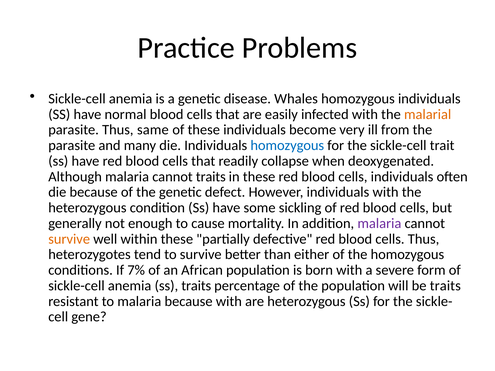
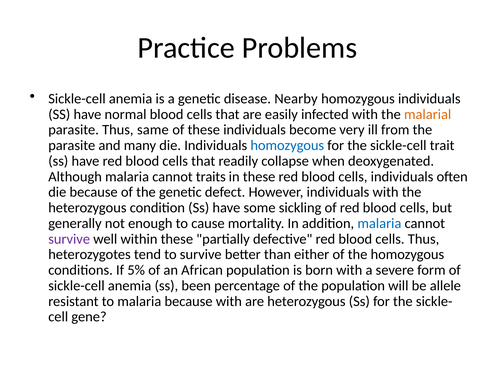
Whales: Whales -> Nearby (296, 99)
malaria colour: purple -> blue (379, 223)
survive colour: orange -> purple (69, 239)
7%: 7% -> 5% (136, 270)
ss traits: traits -> been (196, 286)
be traits: traits -> allele (445, 286)
